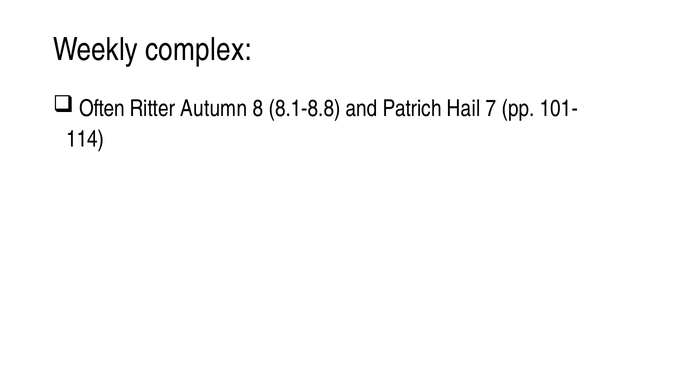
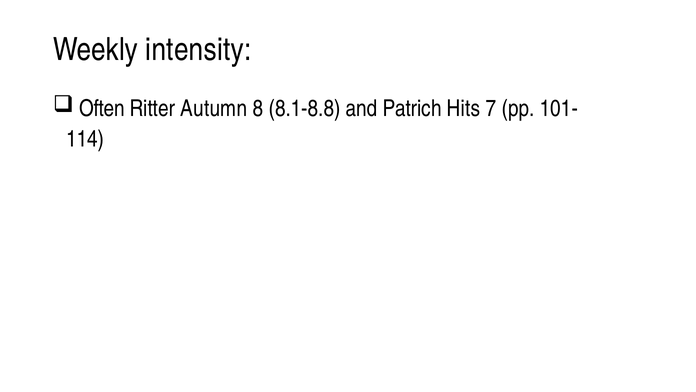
complex: complex -> intensity (199, 50)
Hail: Hail -> Hits (464, 108)
